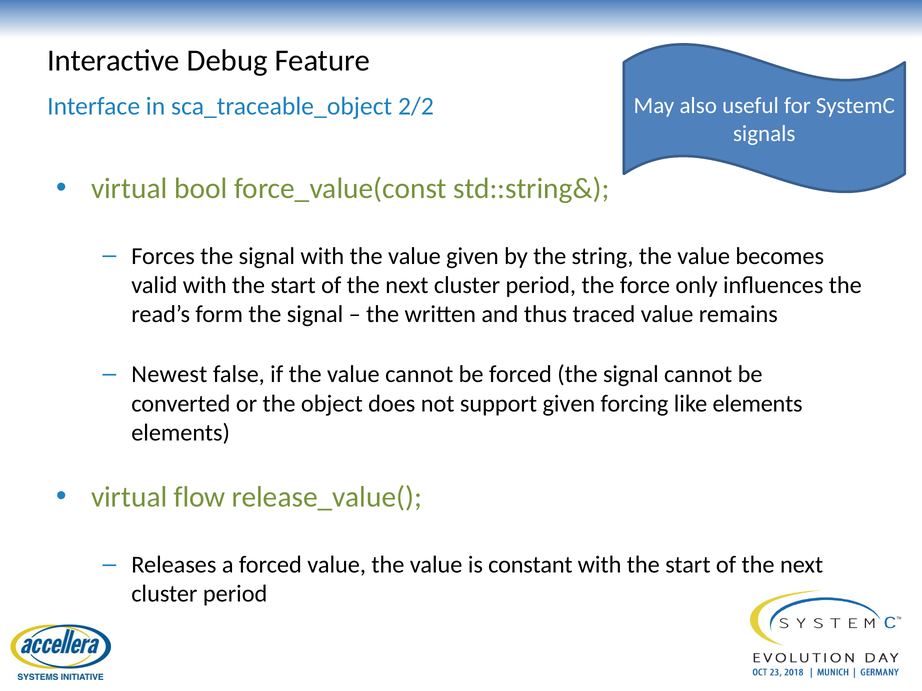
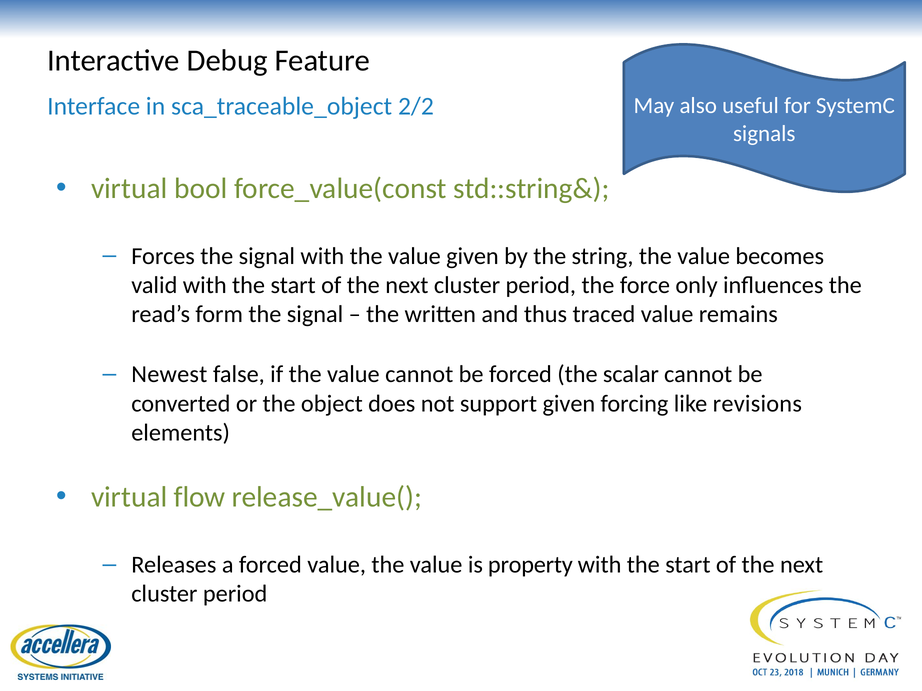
forced the signal: signal -> scalar (631, 375)
like elements: elements -> revisions (757, 404)
constant: constant -> property (530, 565)
